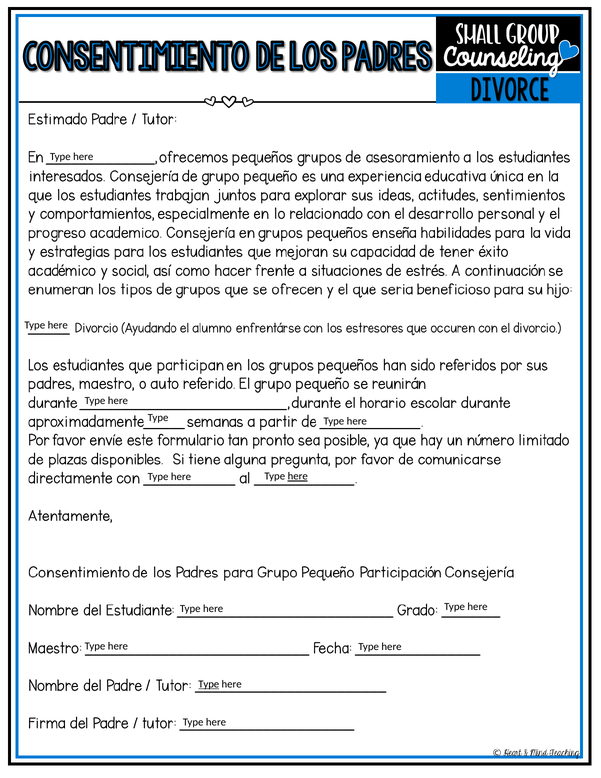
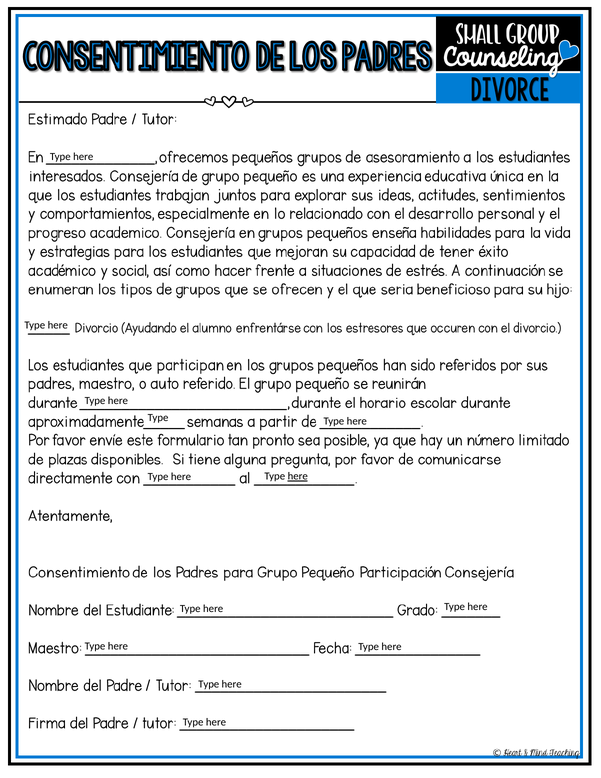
Type underline: present -> none (209, 684)
